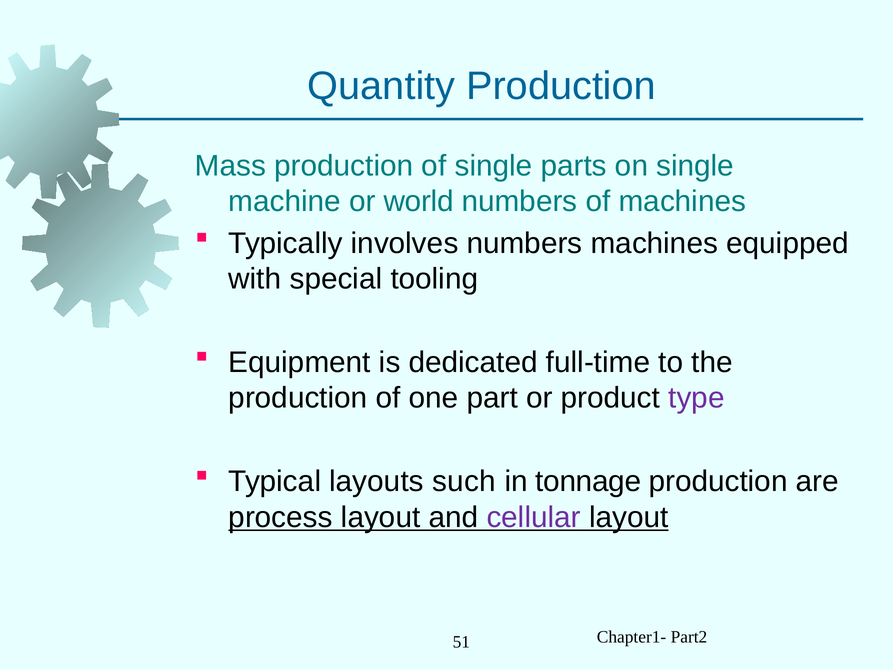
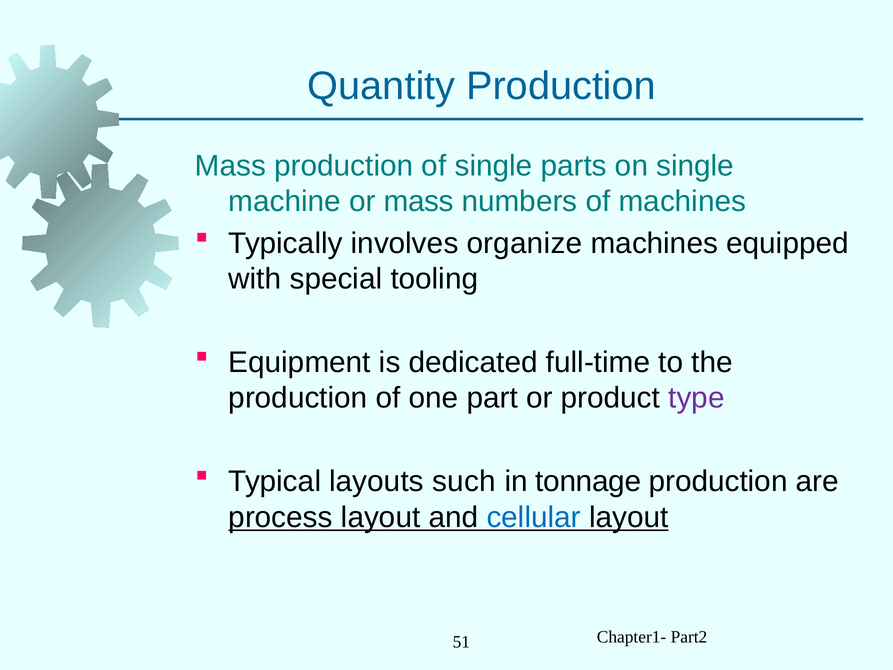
or world: world -> mass (419, 202)
involves numbers: numbers -> organize (524, 243)
cellular colour: purple -> blue (534, 517)
